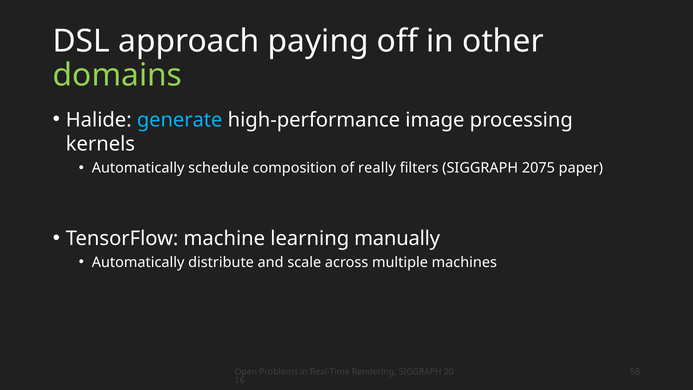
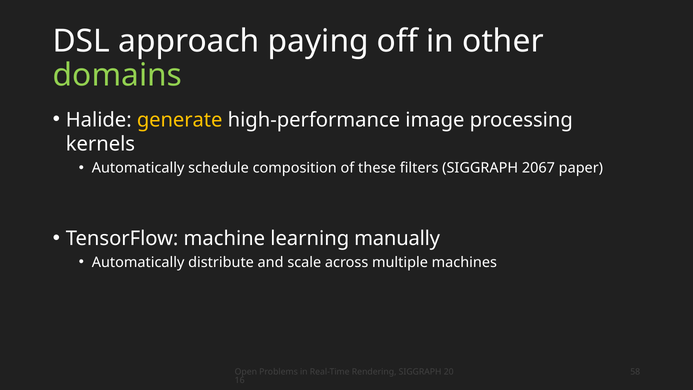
generate colour: light blue -> yellow (180, 120)
really: really -> these (377, 168)
2075: 2075 -> 2067 (538, 168)
